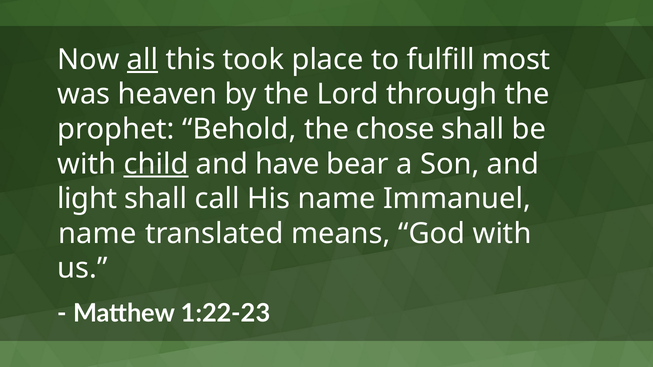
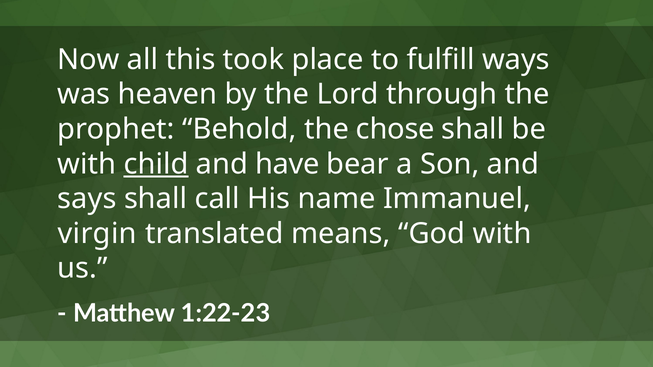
all underline: present -> none (142, 60)
most: most -> ways (516, 60)
light: light -> says (87, 199)
name: name -> virgin (97, 234)
